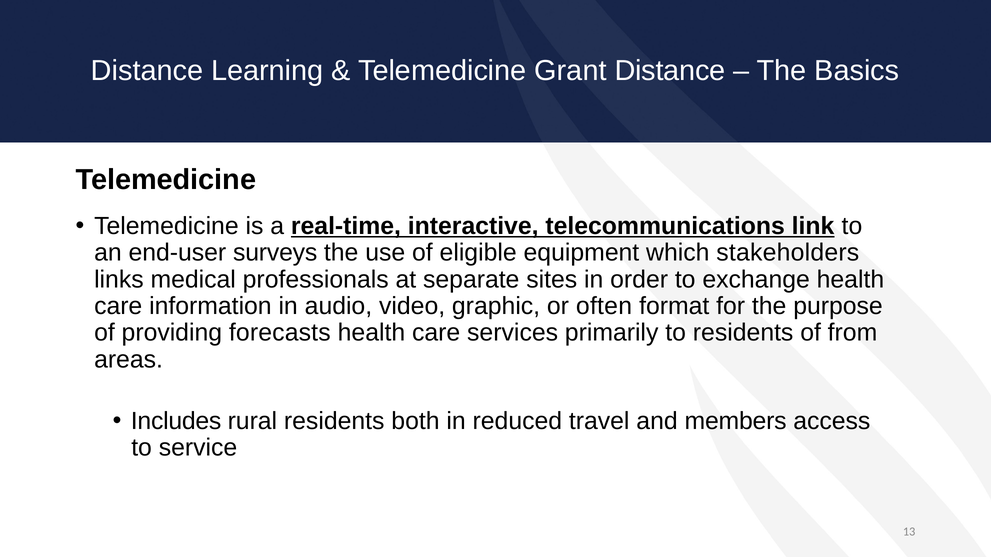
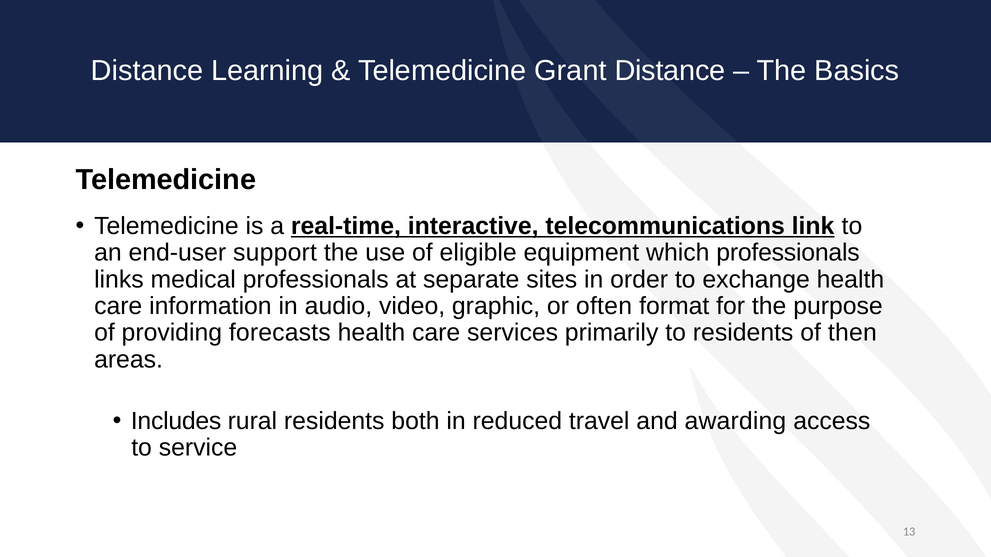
surveys: surveys -> support (275, 253)
which stakeholders: stakeholders -> professionals (788, 253)
from: from -> then (852, 333)
members: members -> awarding (735, 421)
